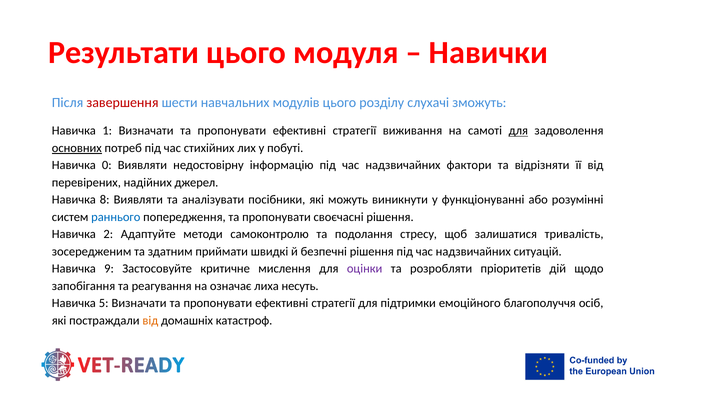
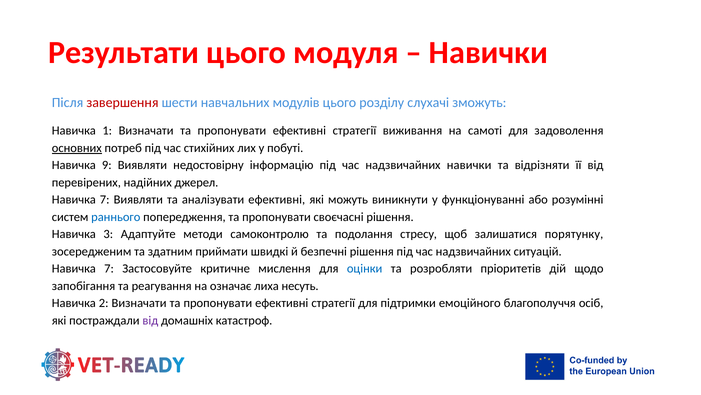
для underline: present -> none (518, 131)
0: 0 -> 9 (107, 165)
надзвичайних фактори: фактори -> навички (469, 165)
8: 8 -> 7 (105, 199)
аналізувати посібники: посібники -> ефективні (277, 199)
2: 2 -> 3 (108, 234)
тривалість: тривалість -> порятунку (574, 234)
9: 9 -> 7 (109, 268)
оцінки colour: purple -> blue (365, 268)
5: 5 -> 2 (104, 303)
від colour: orange -> purple (150, 320)
